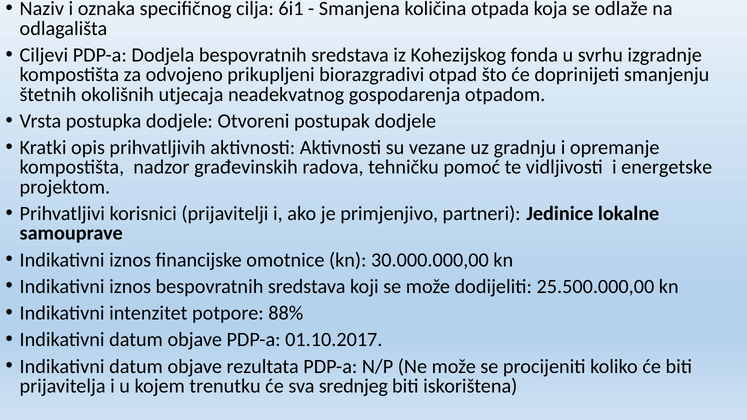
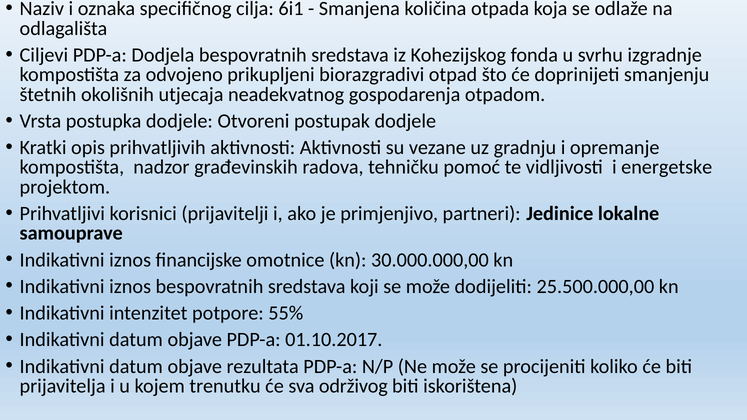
88%: 88% -> 55% (286, 313)
srednjeg: srednjeg -> održivog (353, 386)
